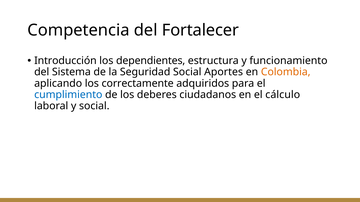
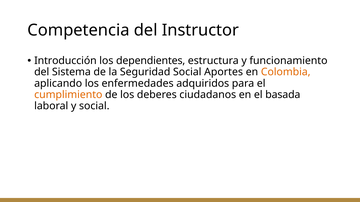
Fortalecer: Fortalecer -> Instructor (200, 30)
correctamente: correctamente -> enfermedades (138, 84)
cumplimiento colour: blue -> orange (68, 95)
cálculo: cálculo -> basada (283, 95)
